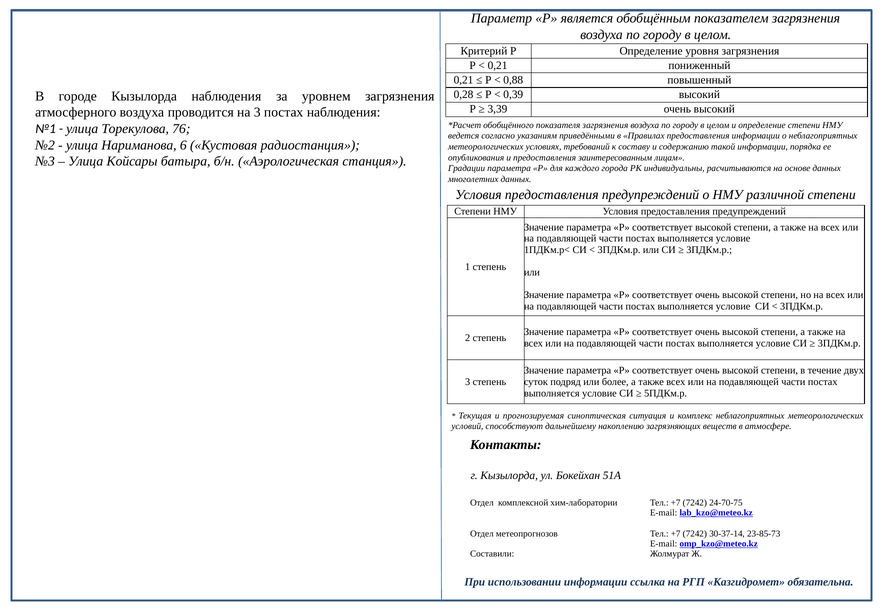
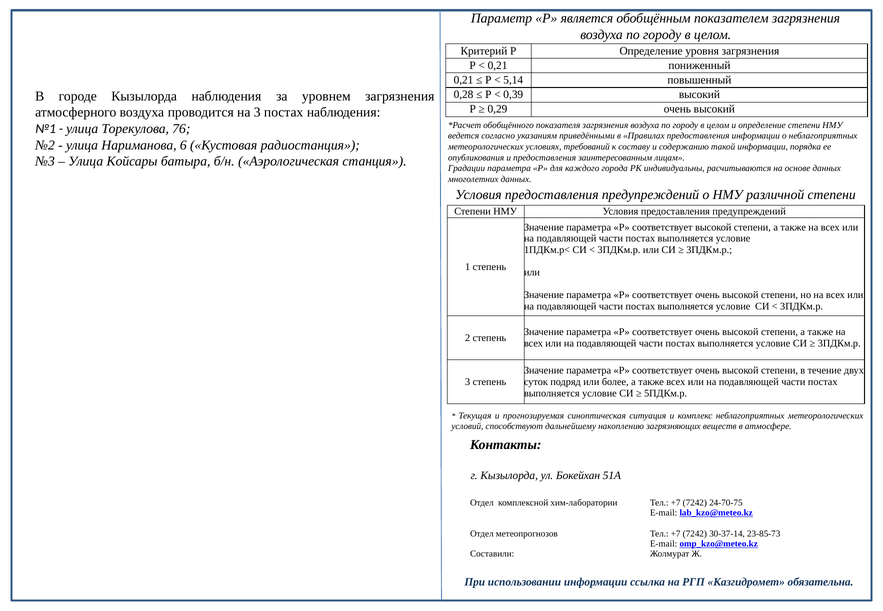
0,88: 0,88 -> 5,14 (513, 80)
3,39: 3,39 -> 0,29 (497, 109)
